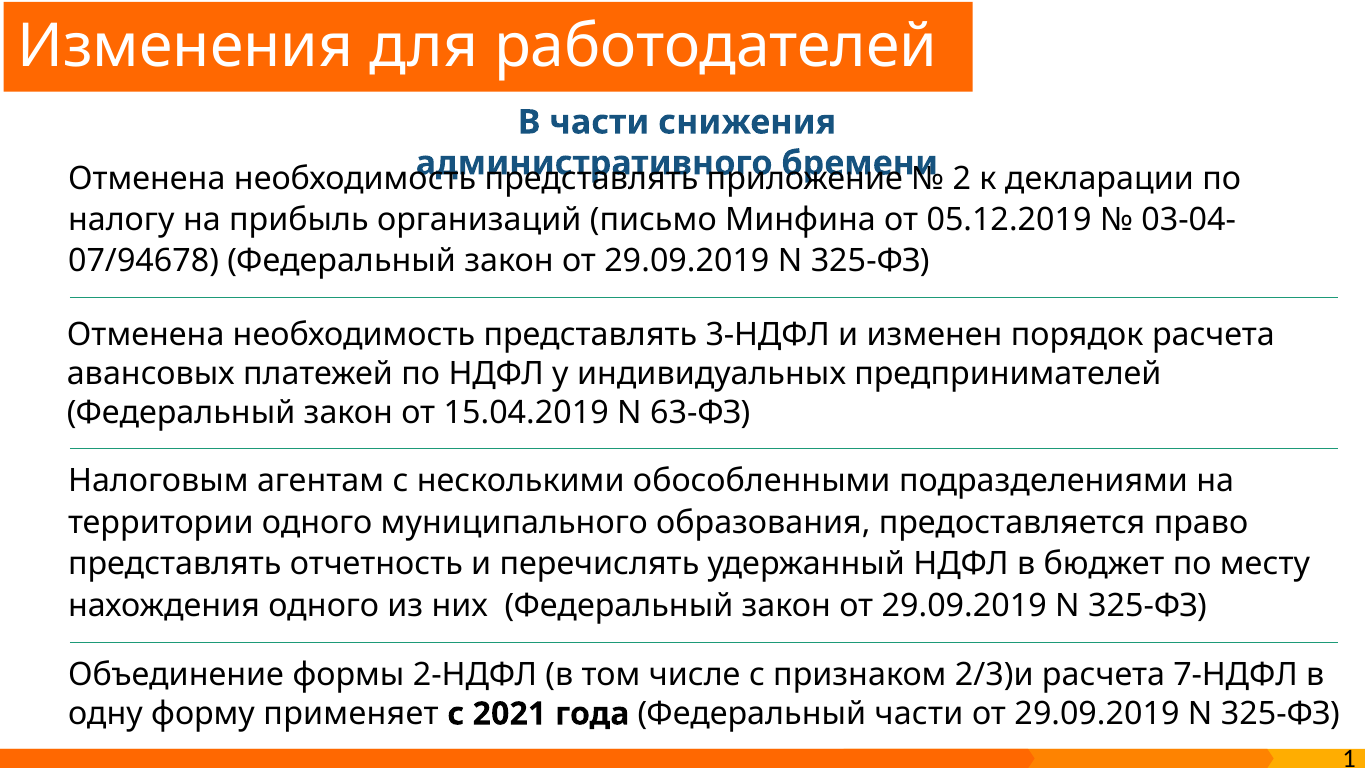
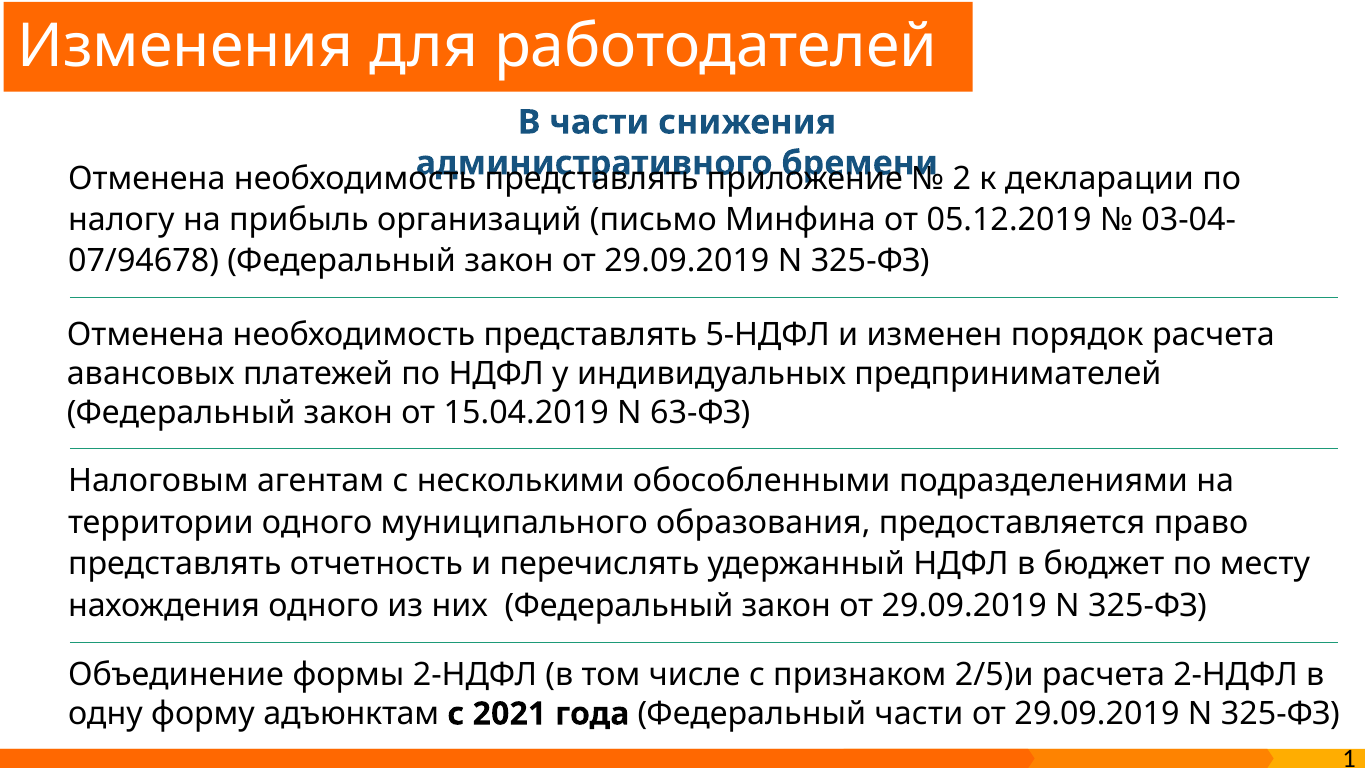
3-НДФЛ: 3-НДФЛ -> 5-НДФЛ (768, 335)
2/3)и: 2/3)и -> 2/5)и (994, 675)
расчета 7-НДФЛ: 7-НДФЛ -> 2-НДФЛ (1236, 675)
применяет: применяет -> адъюнктам (351, 714)
